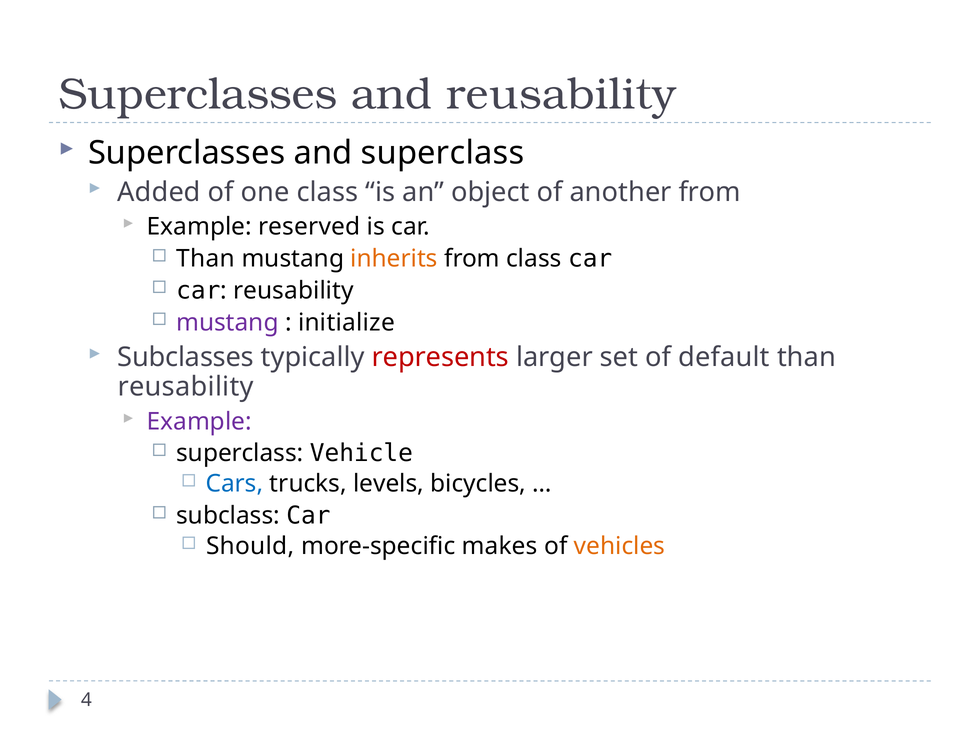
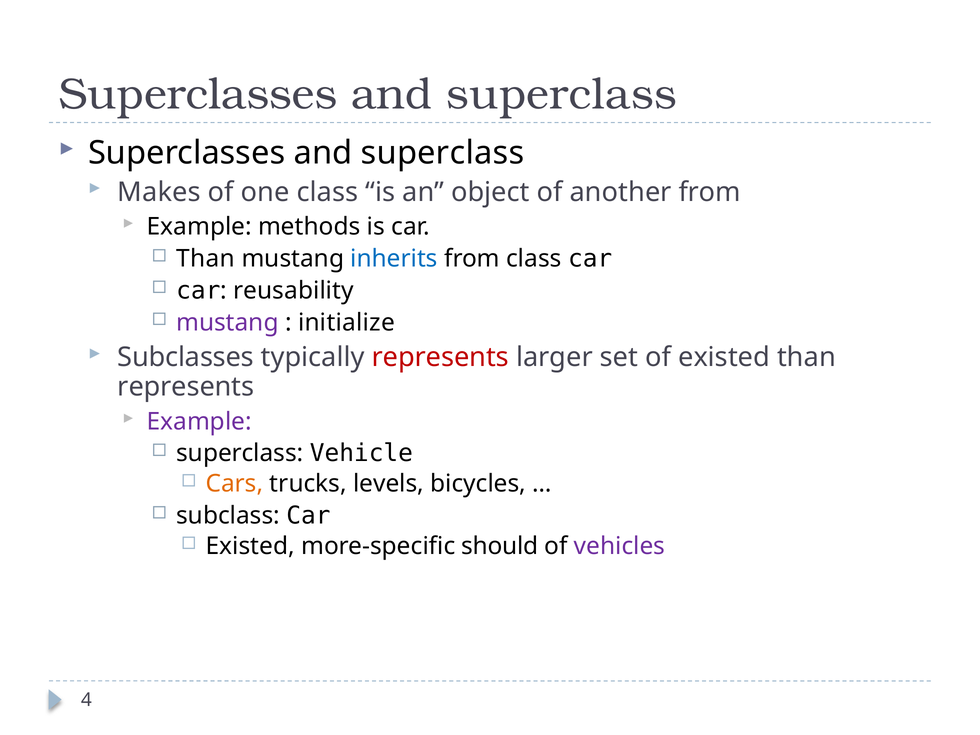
reusability: reusability -> superclass (561, 95)
Added: Added -> Makes (159, 192)
reserved: reserved -> methods (309, 227)
inherits colour: orange -> blue (394, 259)
of default: default -> existed (724, 357)
reusability: reusability -> represents (186, 387)
Cars colour: blue -> orange (234, 484)
Should: Should -> Existed (250, 546)
makes: makes -> should (500, 546)
vehicles colour: orange -> purple (619, 546)
